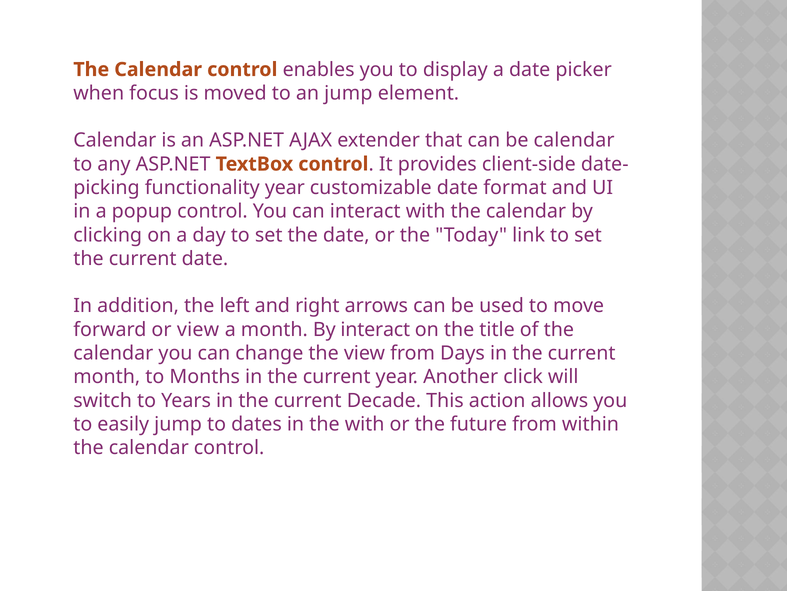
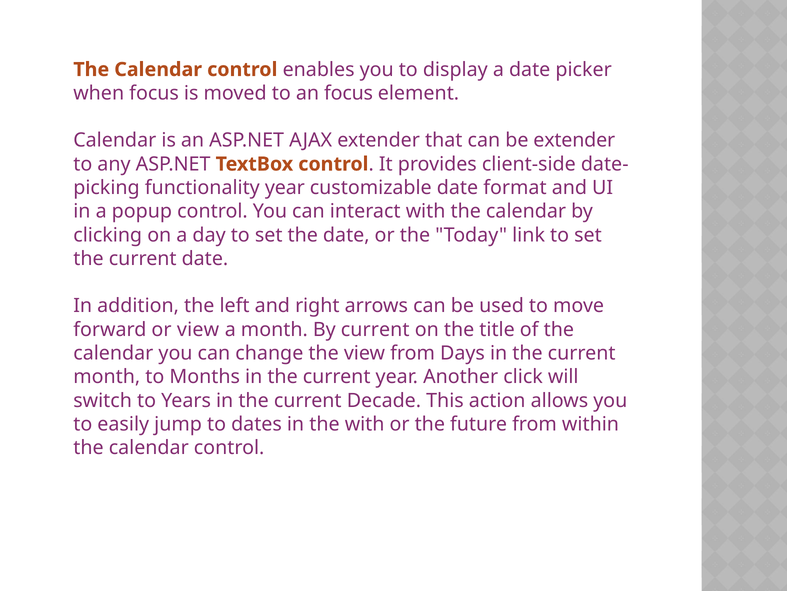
an jump: jump -> focus (349, 93)
be calendar: calendar -> extender (574, 140)
By interact: interact -> current (375, 329)
